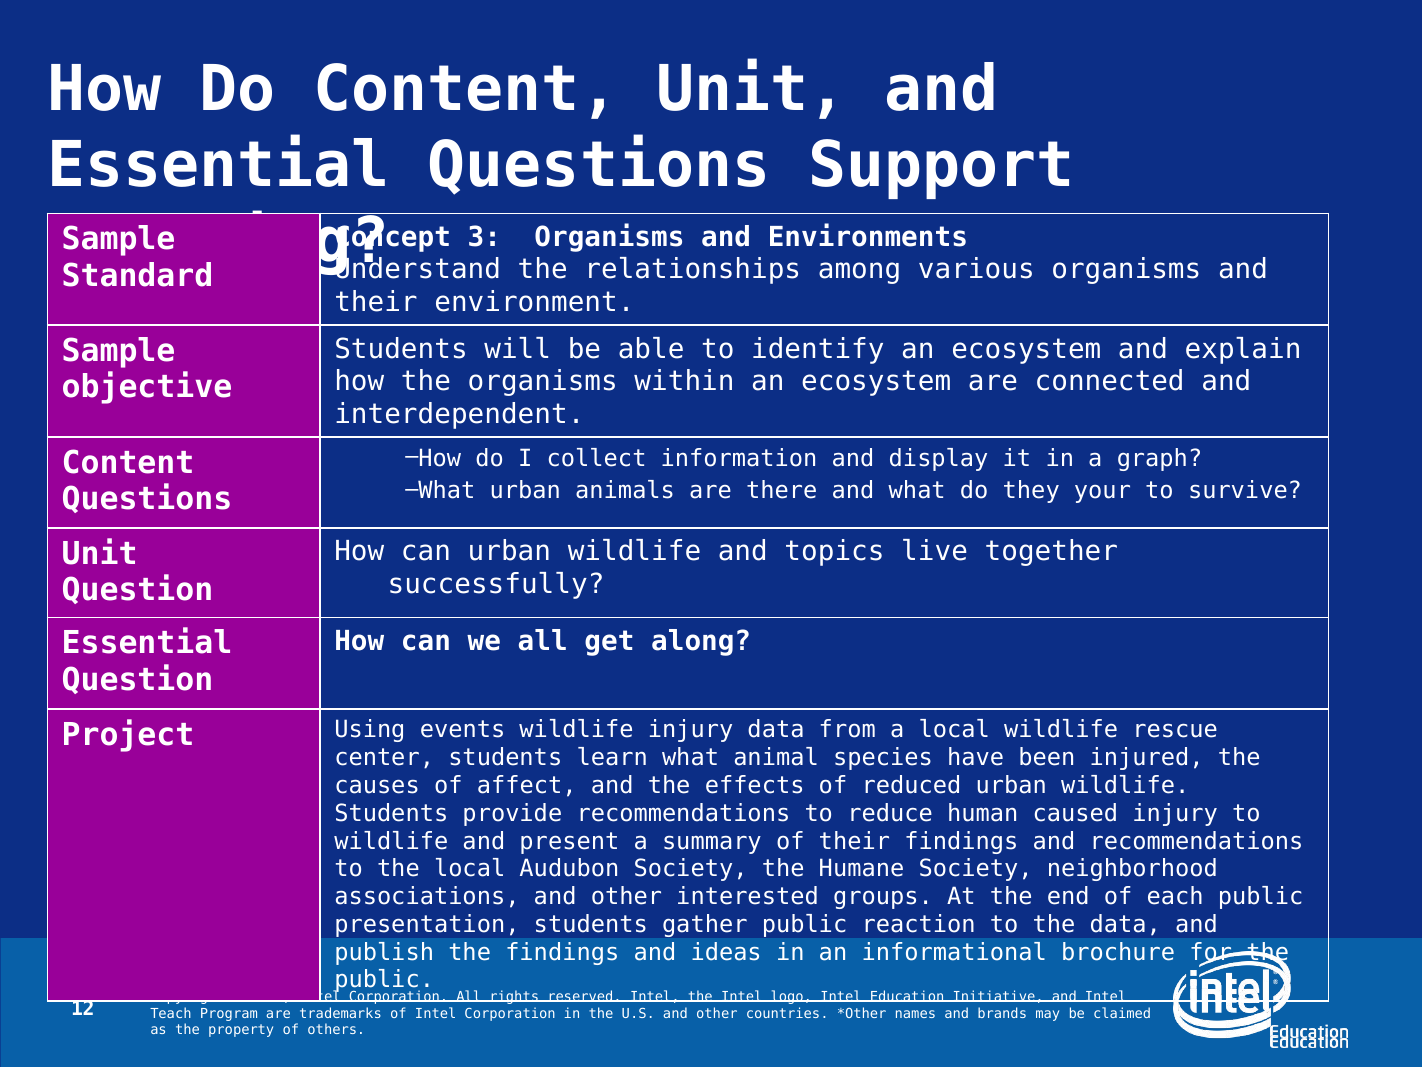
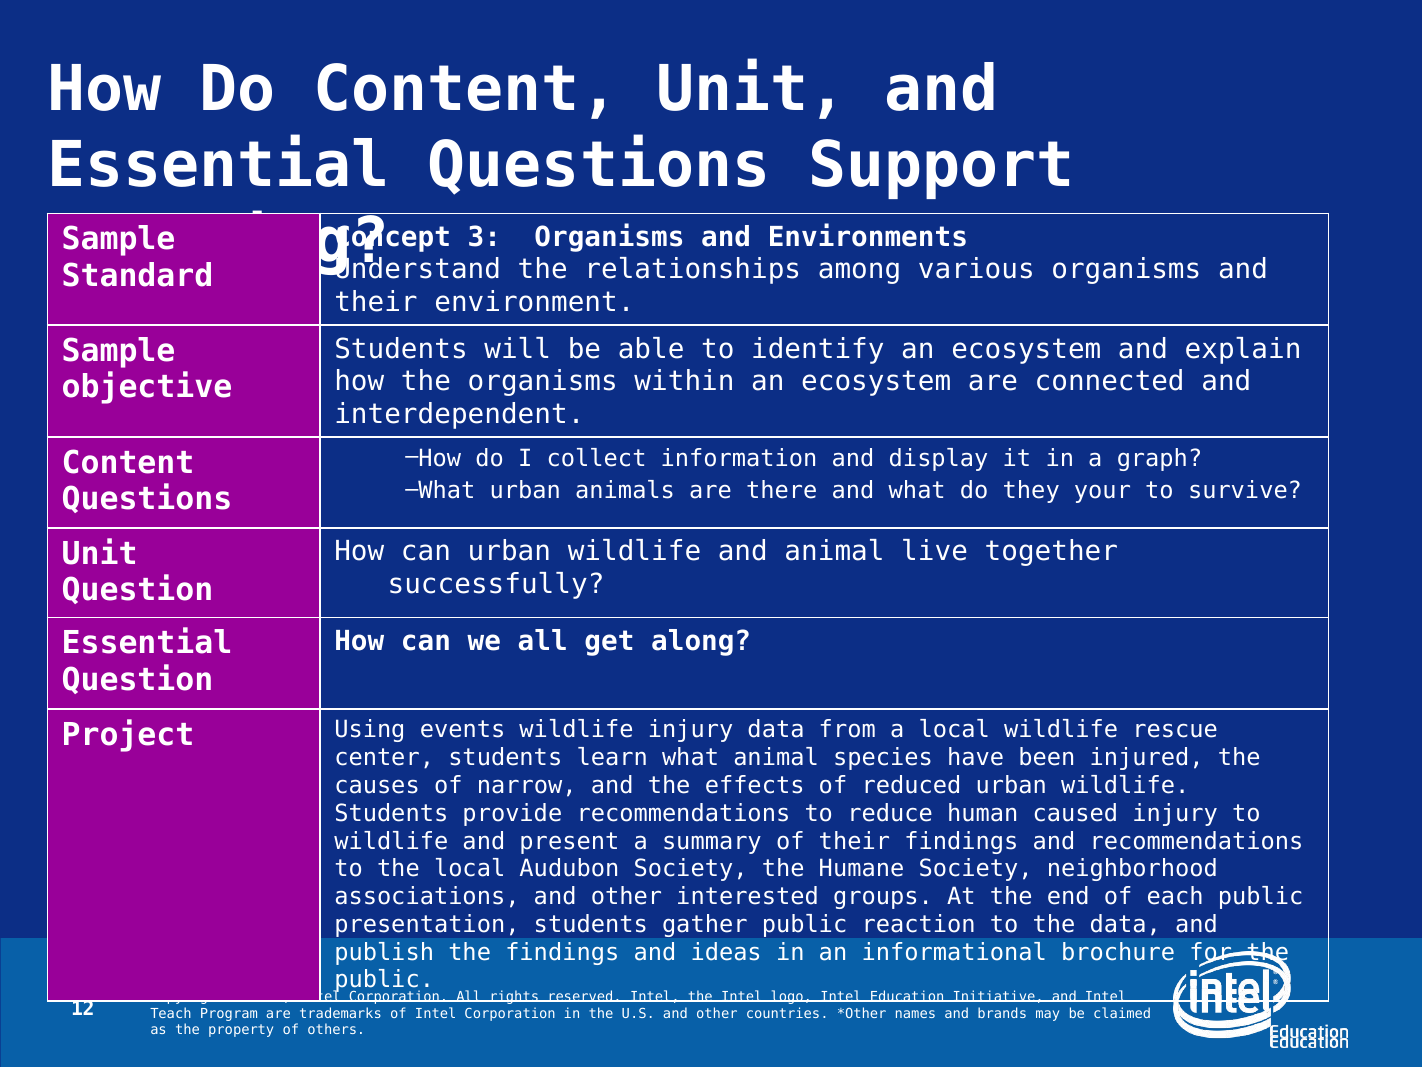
and topics: topics -> animal (835, 552)
affect: affect -> narrow (527, 785)
